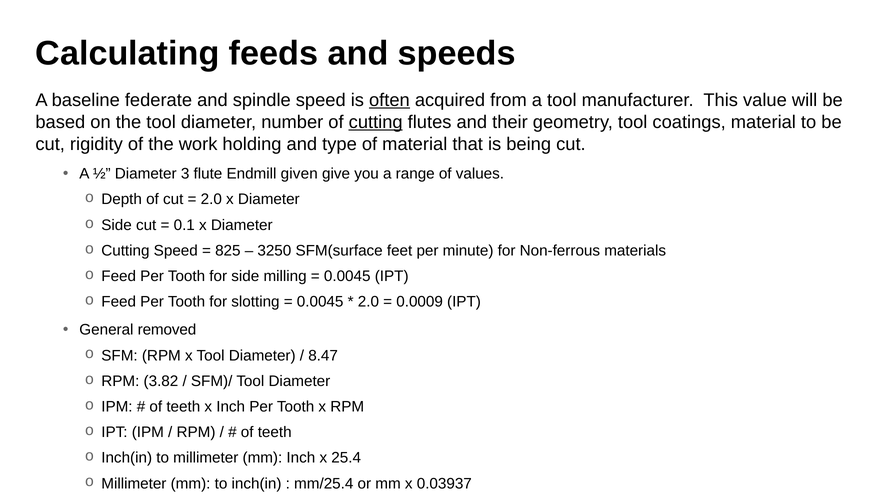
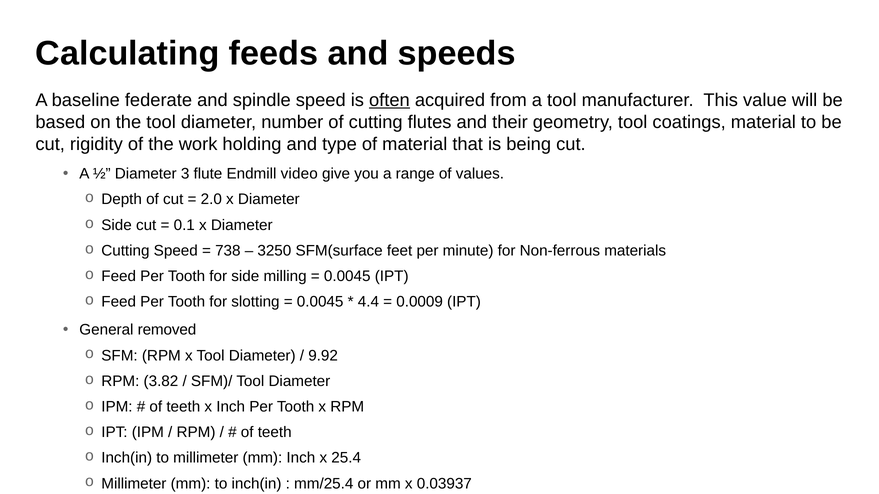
cutting underline: present -> none (376, 122)
given: given -> video (299, 174)
825: 825 -> 738 (228, 251)
2.0: 2.0 -> 4.4 (368, 302)
8.47: 8.47 -> 9.92 (323, 356)
